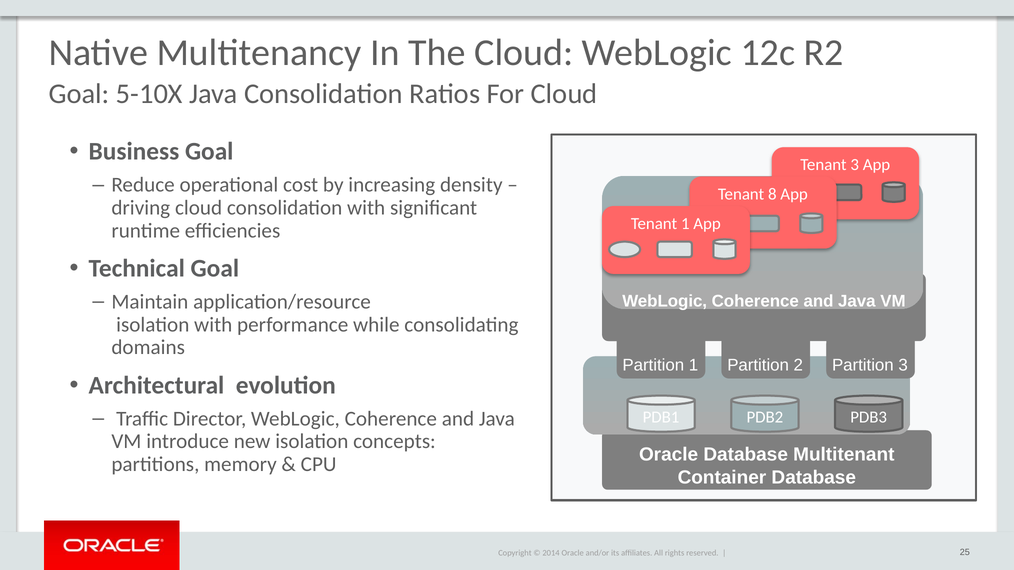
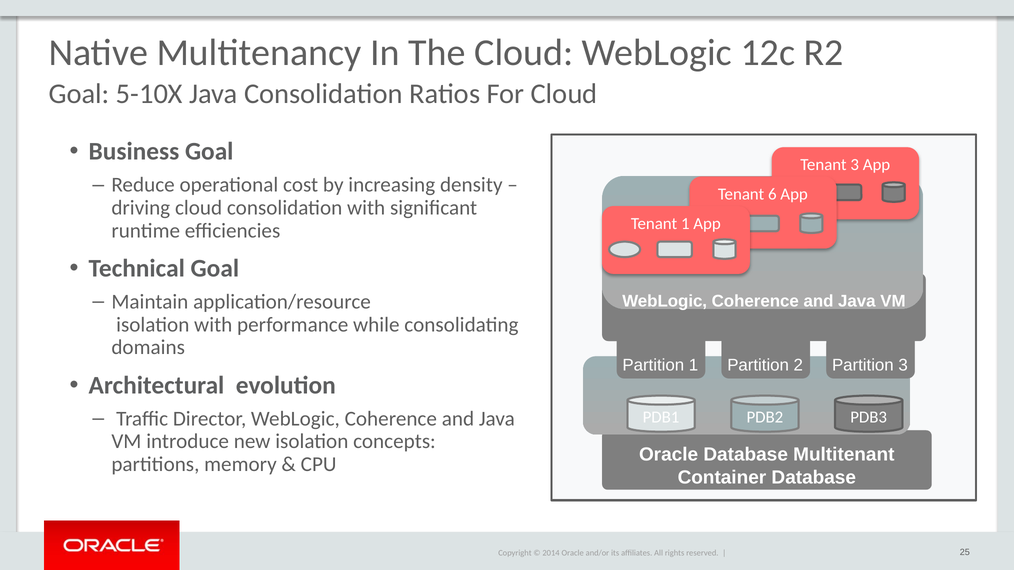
8: 8 -> 6 (772, 194)
